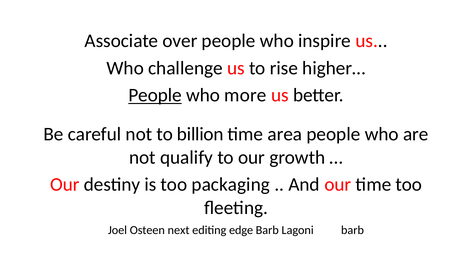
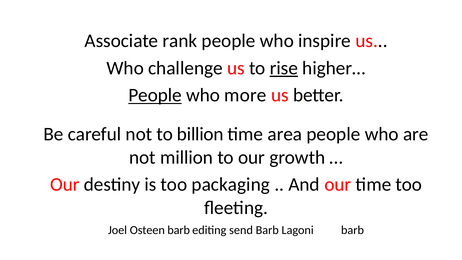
over: over -> rank (180, 41)
rise underline: none -> present (284, 68)
qualify: qualify -> million (187, 157)
Osteen next: next -> barb (179, 230)
edge: edge -> send (241, 230)
